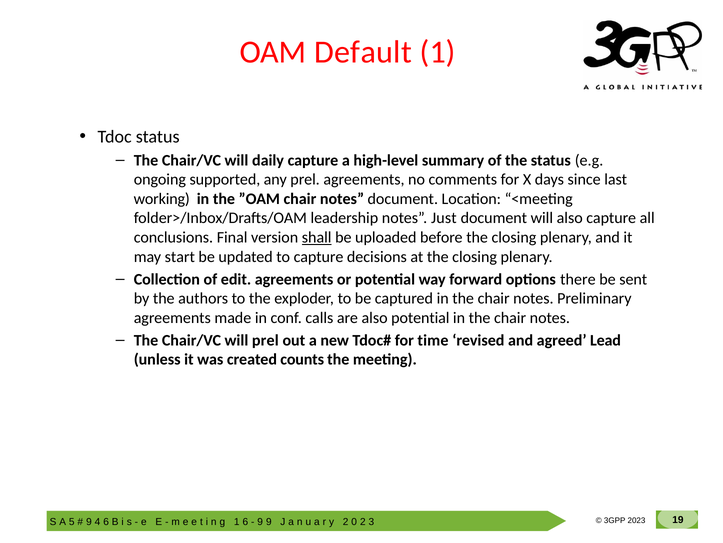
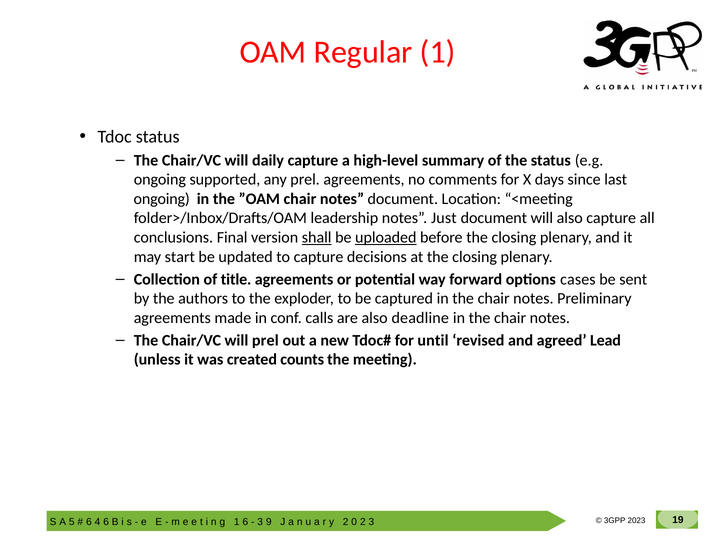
Default: Default -> Regular (363, 52)
working: working -> ongoing (162, 199)
uploaded underline: none -> present (386, 237)
edit: edit -> title (236, 279)
there: there -> cases (578, 279)
also potential: potential -> deadline (420, 317)
time: time -> until (433, 340)
9: 9 -> 6 (89, 521)
9: 9 -> 3 (260, 521)
